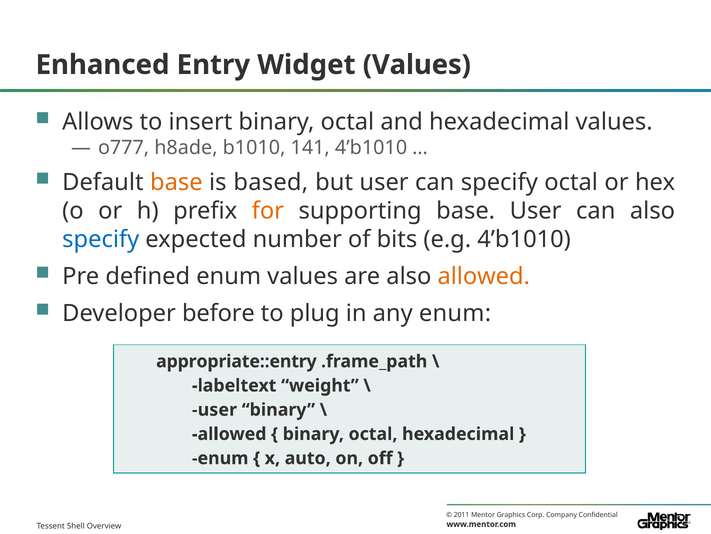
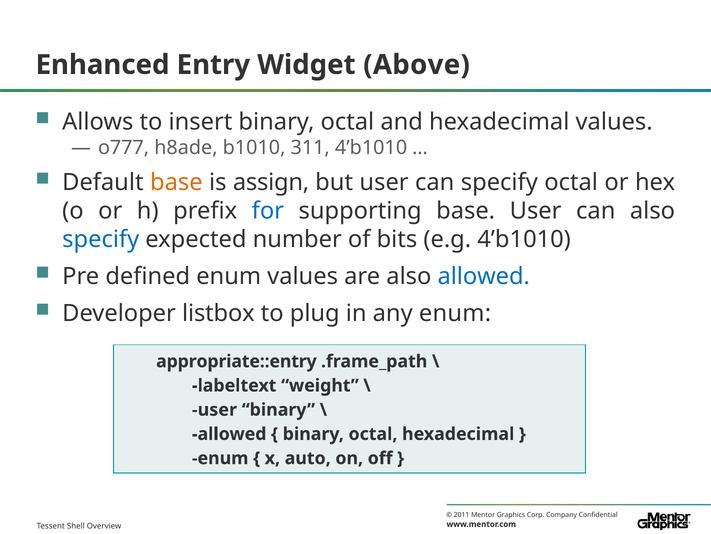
Widget Values: Values -> Above (417, 65)
141: 141 -> 311 (310, 148)
based: based -> assign (271, 182)
for colour: orange -> blue (268, 211)
allowed colour: orange -> blue (484, 276)
before: before -> listbox (218, 313)
